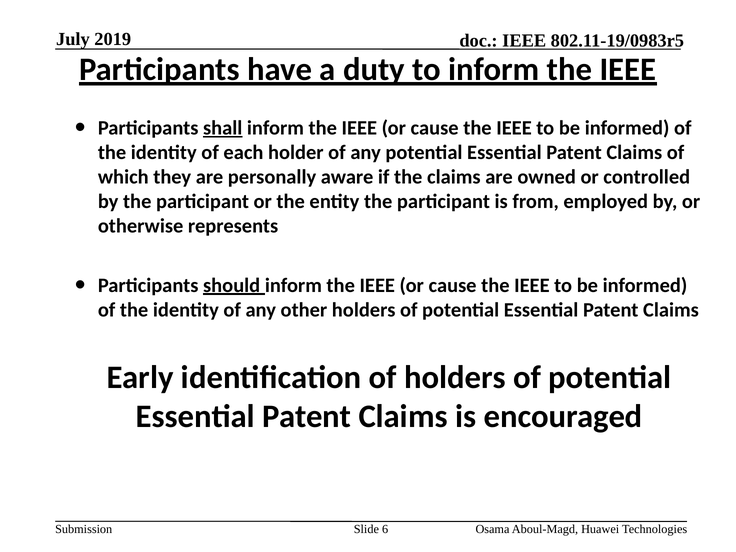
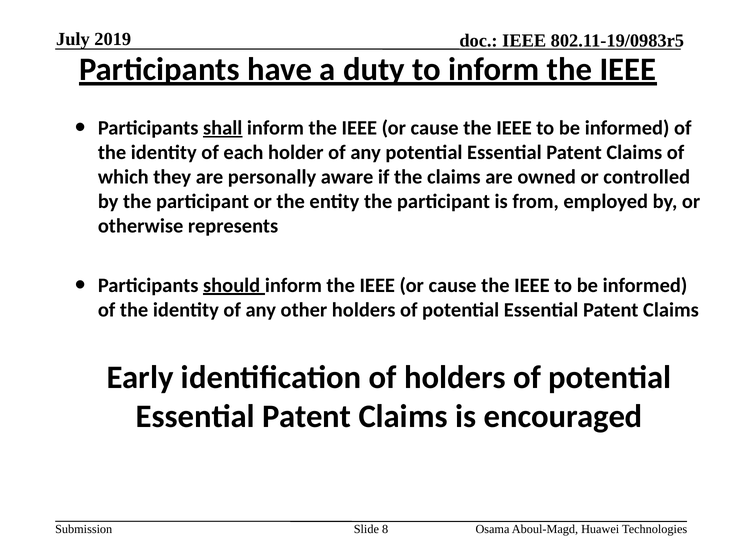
6: 6 -> 8 (385, 529)
